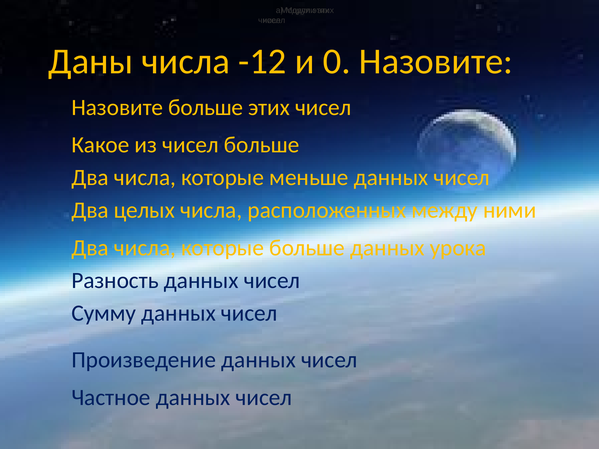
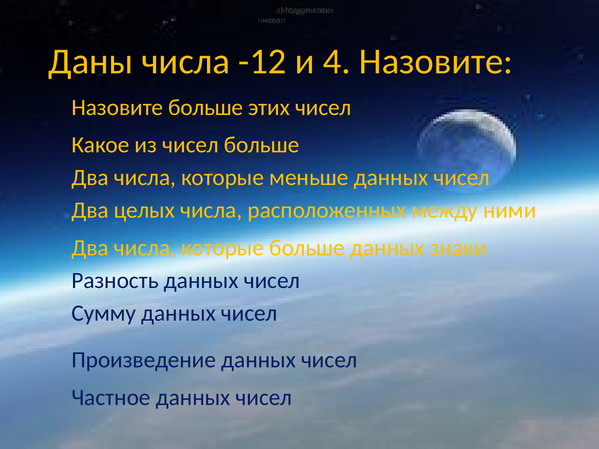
0: 0 -> 4 (337, 61)
урока: урока -> знаки (458, 248)
